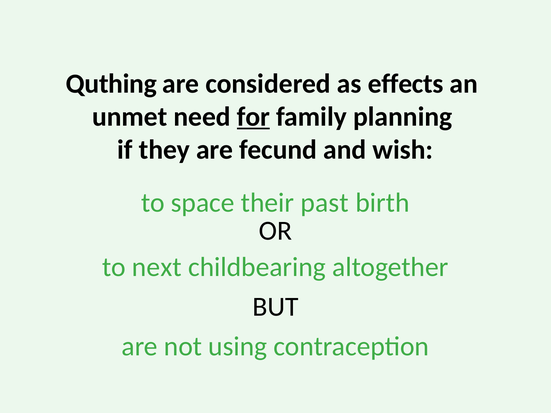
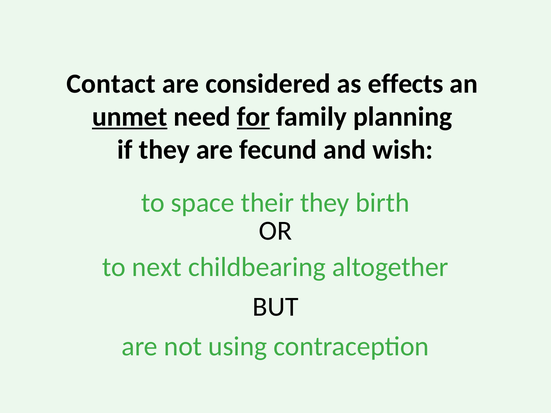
Quthing: Quthing -> Contact (111, 84)
unmet underline: none -> present (130, 117)
their past: past -> they (325, 203)
